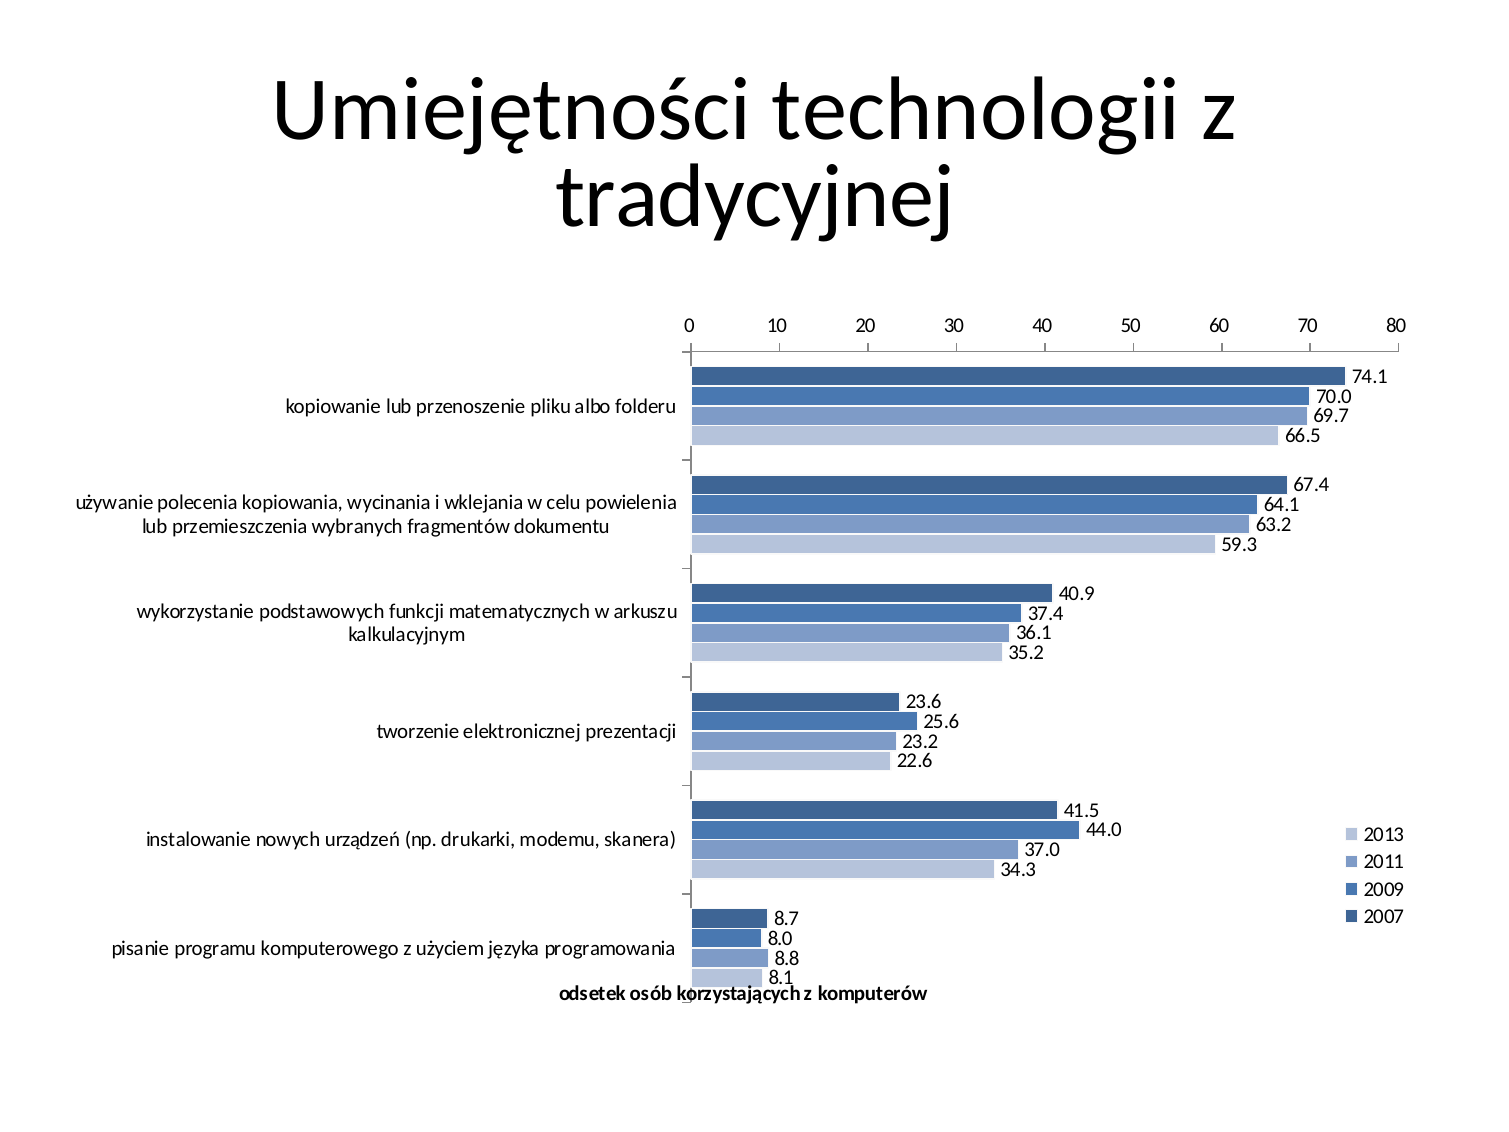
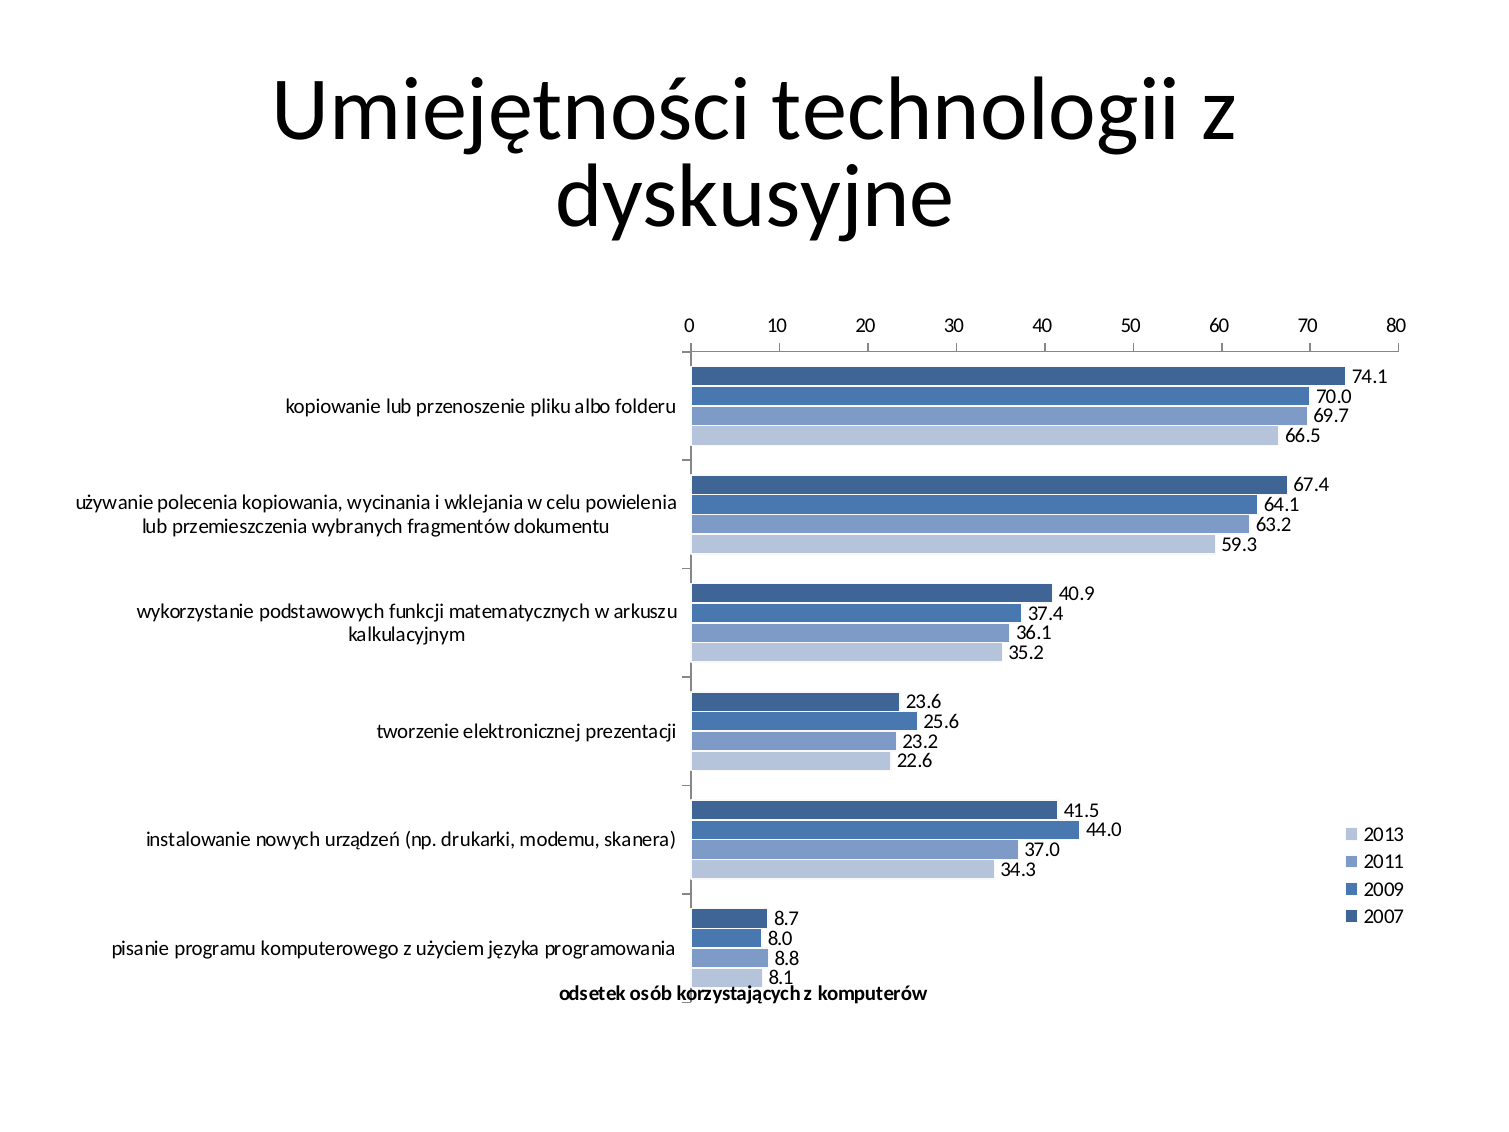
tradycyjnej: tradycyjnej -> dyskusyjne (755, 196)
